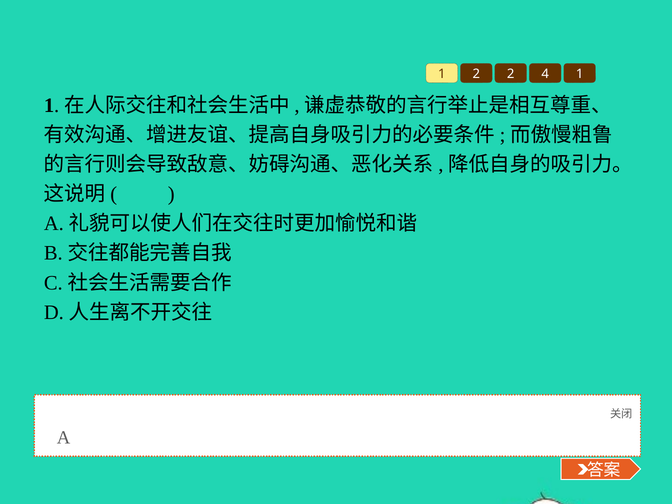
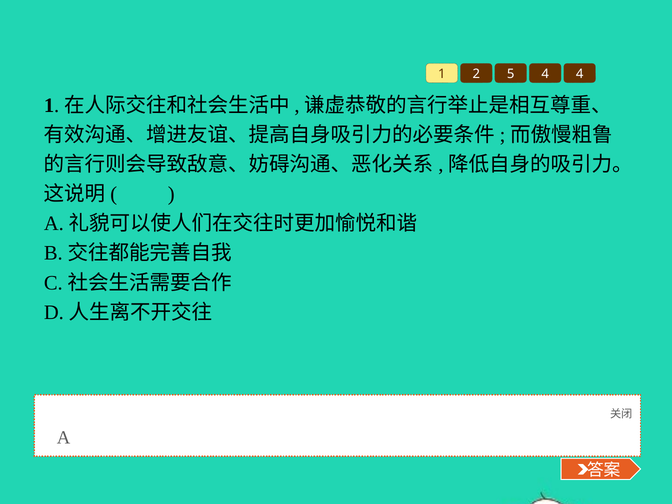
2 2: 2 -> 5 (511, 74)
4 1: 1 -> 4 (580, 74)
